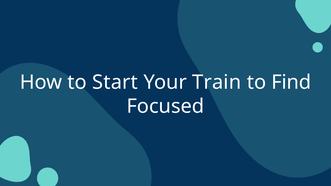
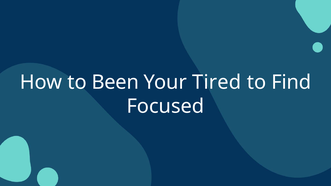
Start: Start -> Been (115, 82)
Train: Train -> Tired (217, 82)
